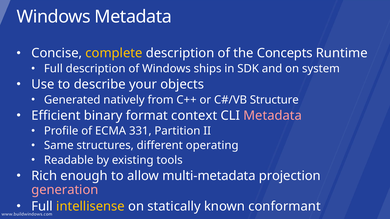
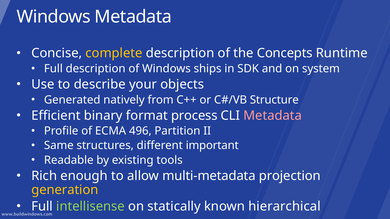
context: context -> process (194, 116)
331: 331 -> 496 (140, 131)
operating: operating -> important (212, 146)
generation colour: pink -> yellow (65, 190)
intellisense colour: yellow -> light green (90, 207)
conformant: conformant -> hierarchical (285, 207)
